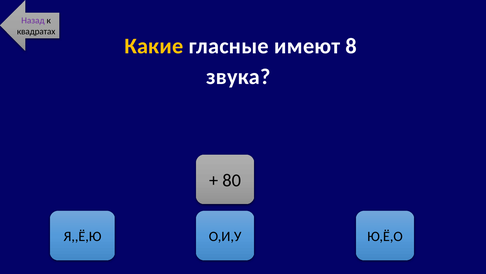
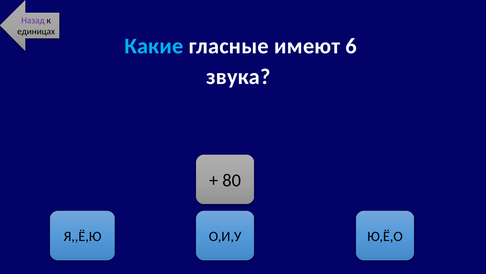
квадратах: квадратах -> единицах (36, 31)
Какие colour: yellow -> light blue (154, 46)
8: 8 -> 6 (351, 46)
